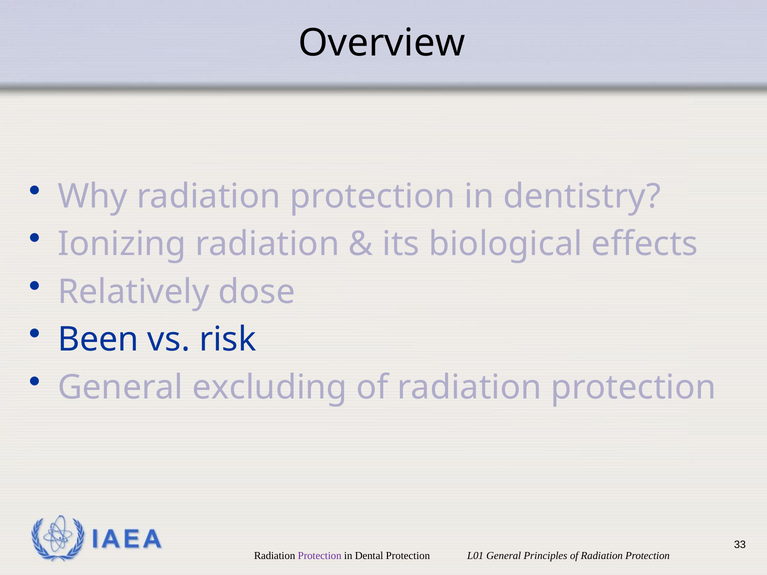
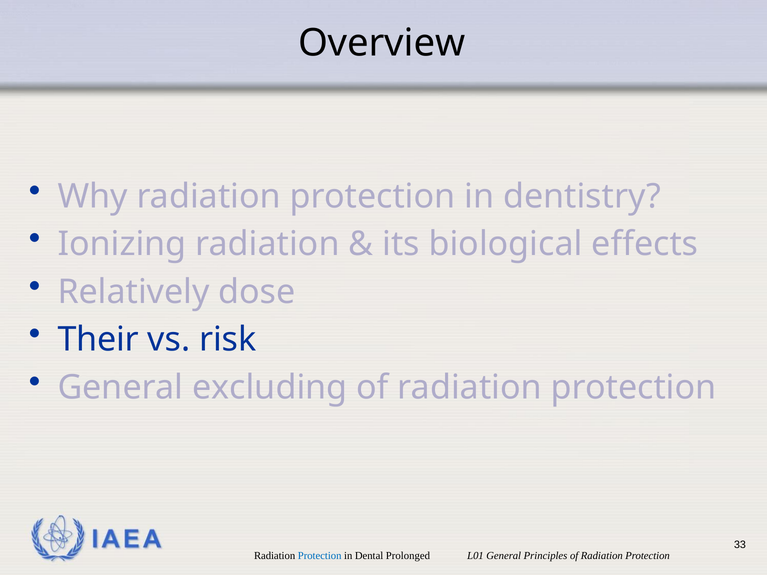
Been: Been -> Their (98, 340)
Protection colour: purple -> blue (320, 556)
Dental Protection: Protection -> Prolonged (408, 556)
